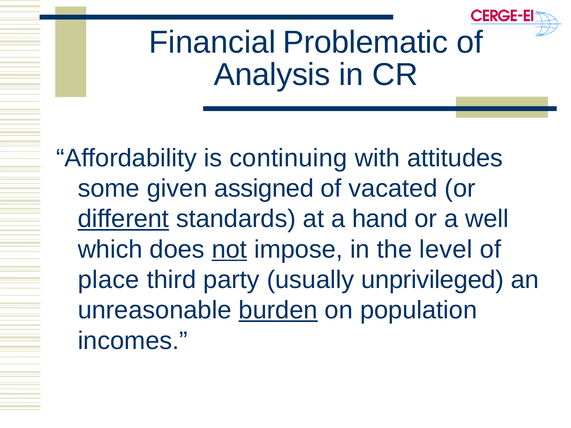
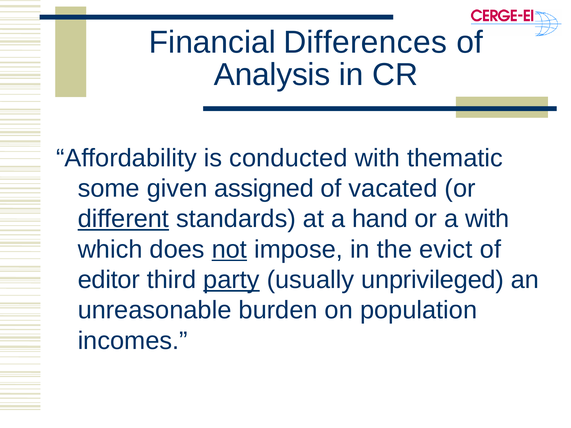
Problematic: Problematic -> Differences (365, 43)
continuing: continuing -> conducted (288, 158)
attitudes: attitudes -> thematic (455, 158)
a well: well -> with (487, 219)
level: level -> evict (446, 250)
place: place -> editor (109, 280)
party underline: none -> present (231, 280)
burden underline: present -> none (278, 310)
